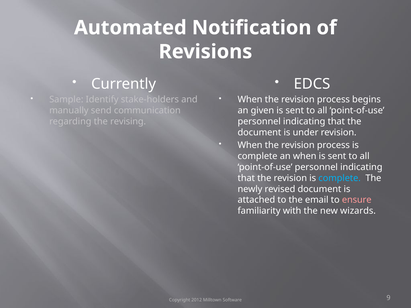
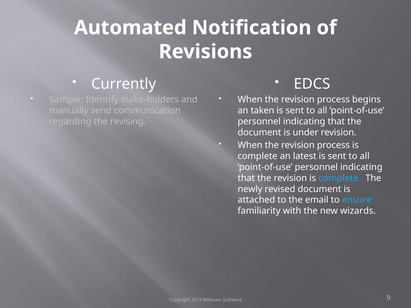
given: given -> taken (262, 111)
an when: when -> latest (305, 156)
ensure colour: pink -> light blue (357, 200)
